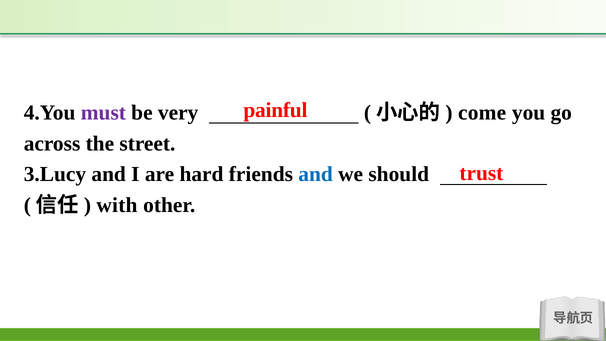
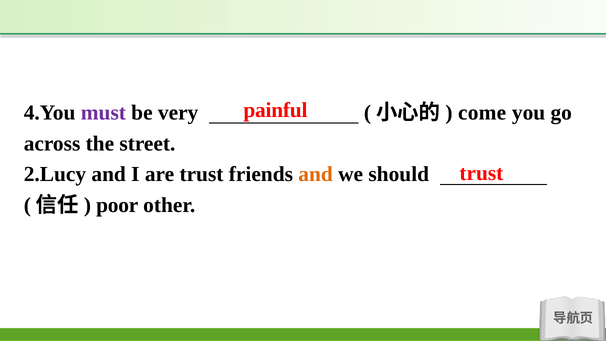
3.Lucy: 3.Lucy -> 2.Lucy (55, 174)
are hard: hard -> trust (201, 174)
and colour: blue -> orange (316, 174)
with: with -> poor (117, 205)
